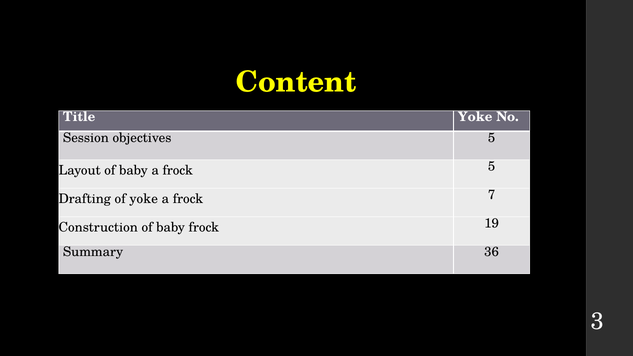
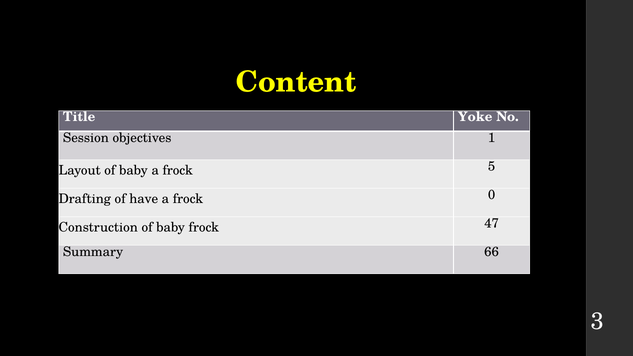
objectives 5: 5 -> 1 (492, 138)
of yoke: yoke -> have (144, 199)
7: 7 -> 0 (492, 195)
19: 19 -> 47 (492, 224)
36: 36 -> 66 (492, 252)
